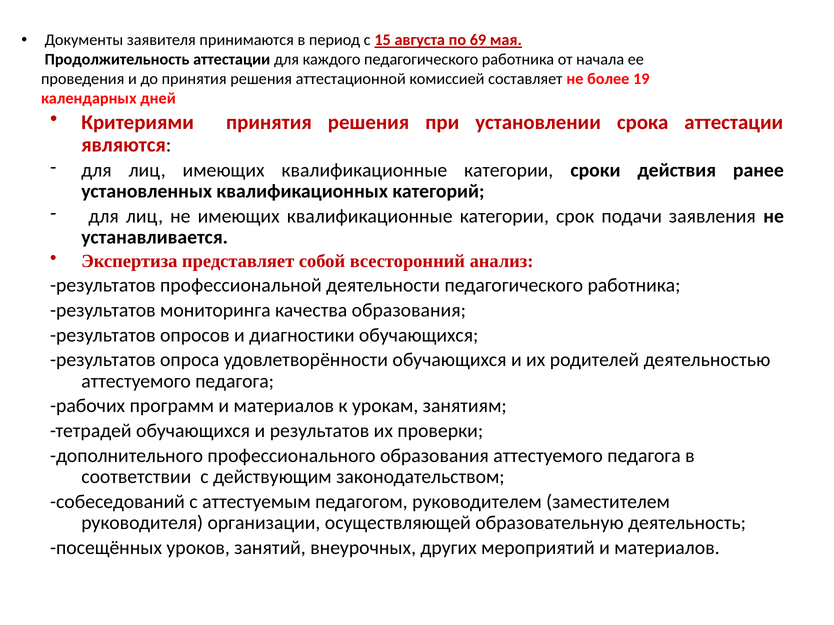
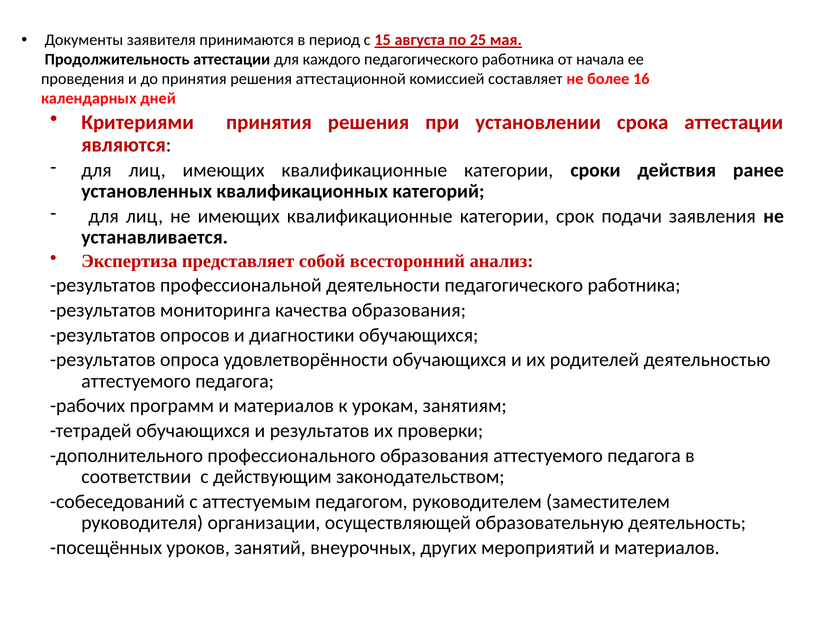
69: 69 -> 25 (478, 40)
19: 19 -> 16 (641, 79)
